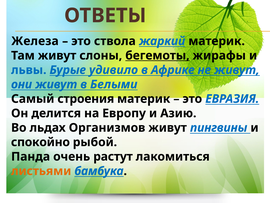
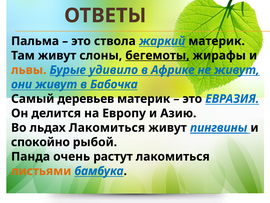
Железа: Железа -> Пальма (35, 41)
львы colour: blue -> orange (29, 70)
Белыми: Белыми -> Бабочка (114, 84)
строения: строения -> деревьев (86, 99)
льдах Организмов: Организмов -> Лакомиться (107, 127)
пингвины underline: none -> present (219, 127)
